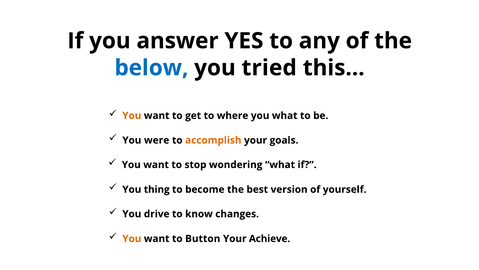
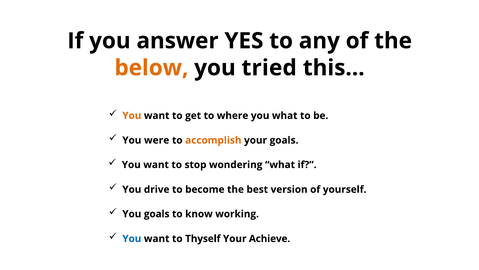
below colour: blue -> orange (151, 68)
thing: thing -> drive (157, 189)
You drive: drive -> goals (157, 214)
changes: changes -> working (237, 214)
You colour: orange -> blue (132, 238)
Button: Button -> Thyself (203, 238)
